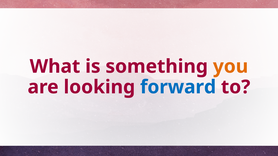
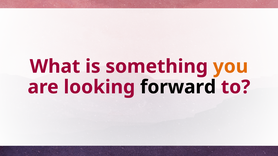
forward colour: blue -> black (178, 87)
